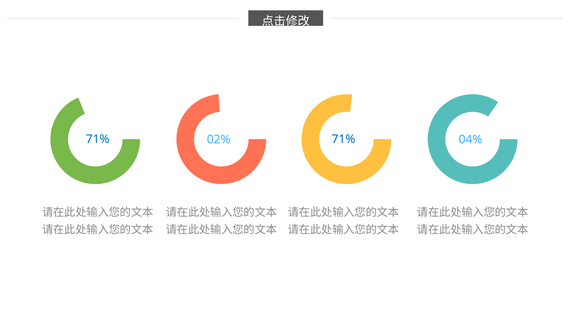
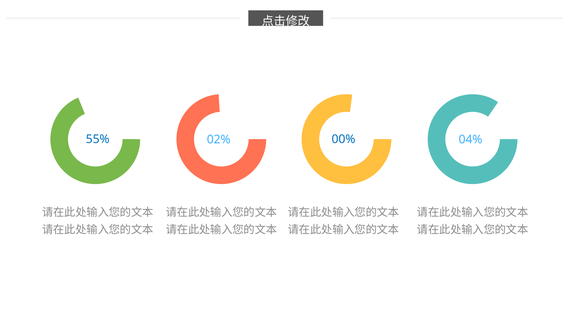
71%: 71% -> 55% (98, 139)
02% 71%: 71% -> 00% (343, 139)
